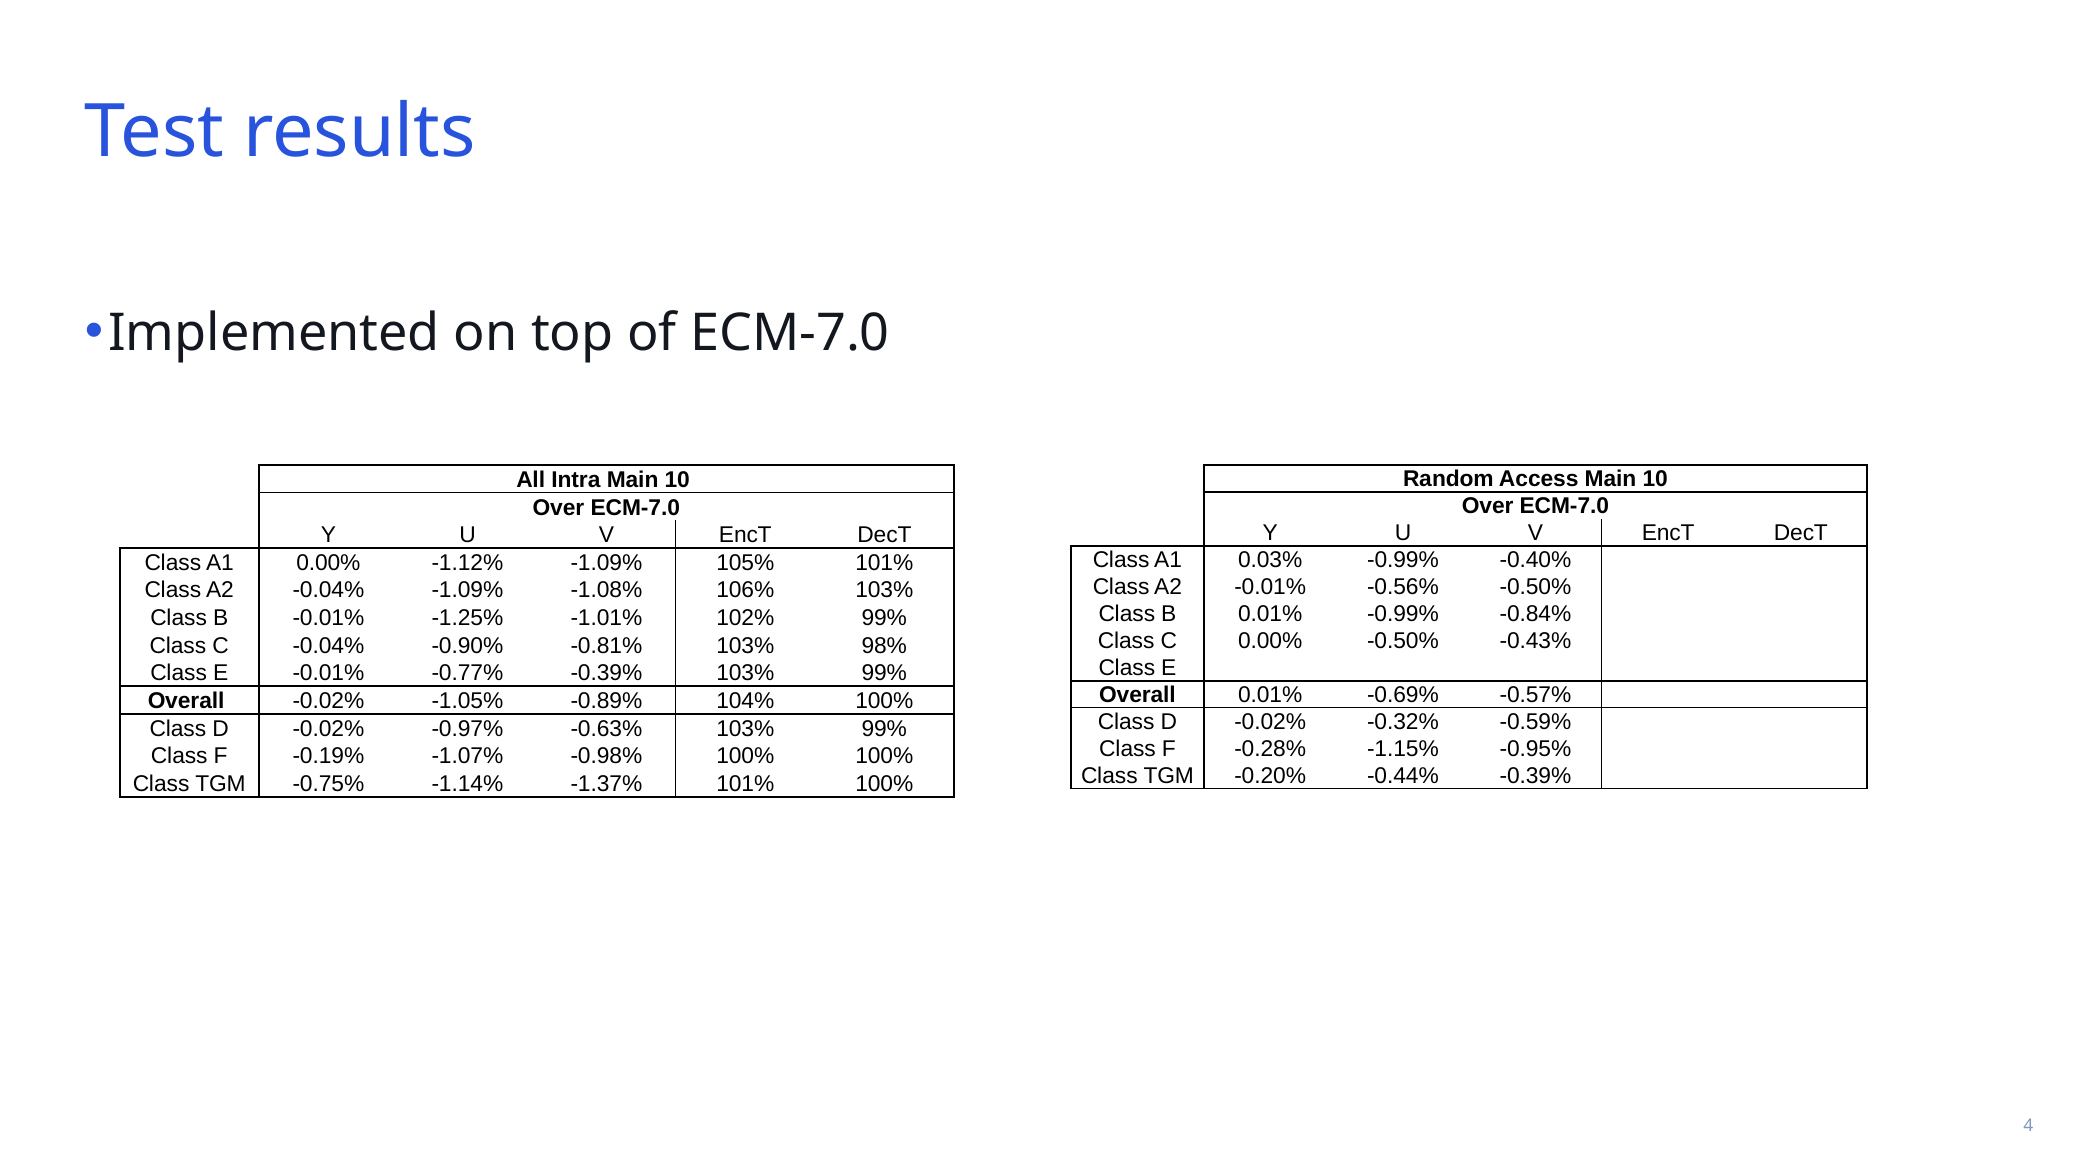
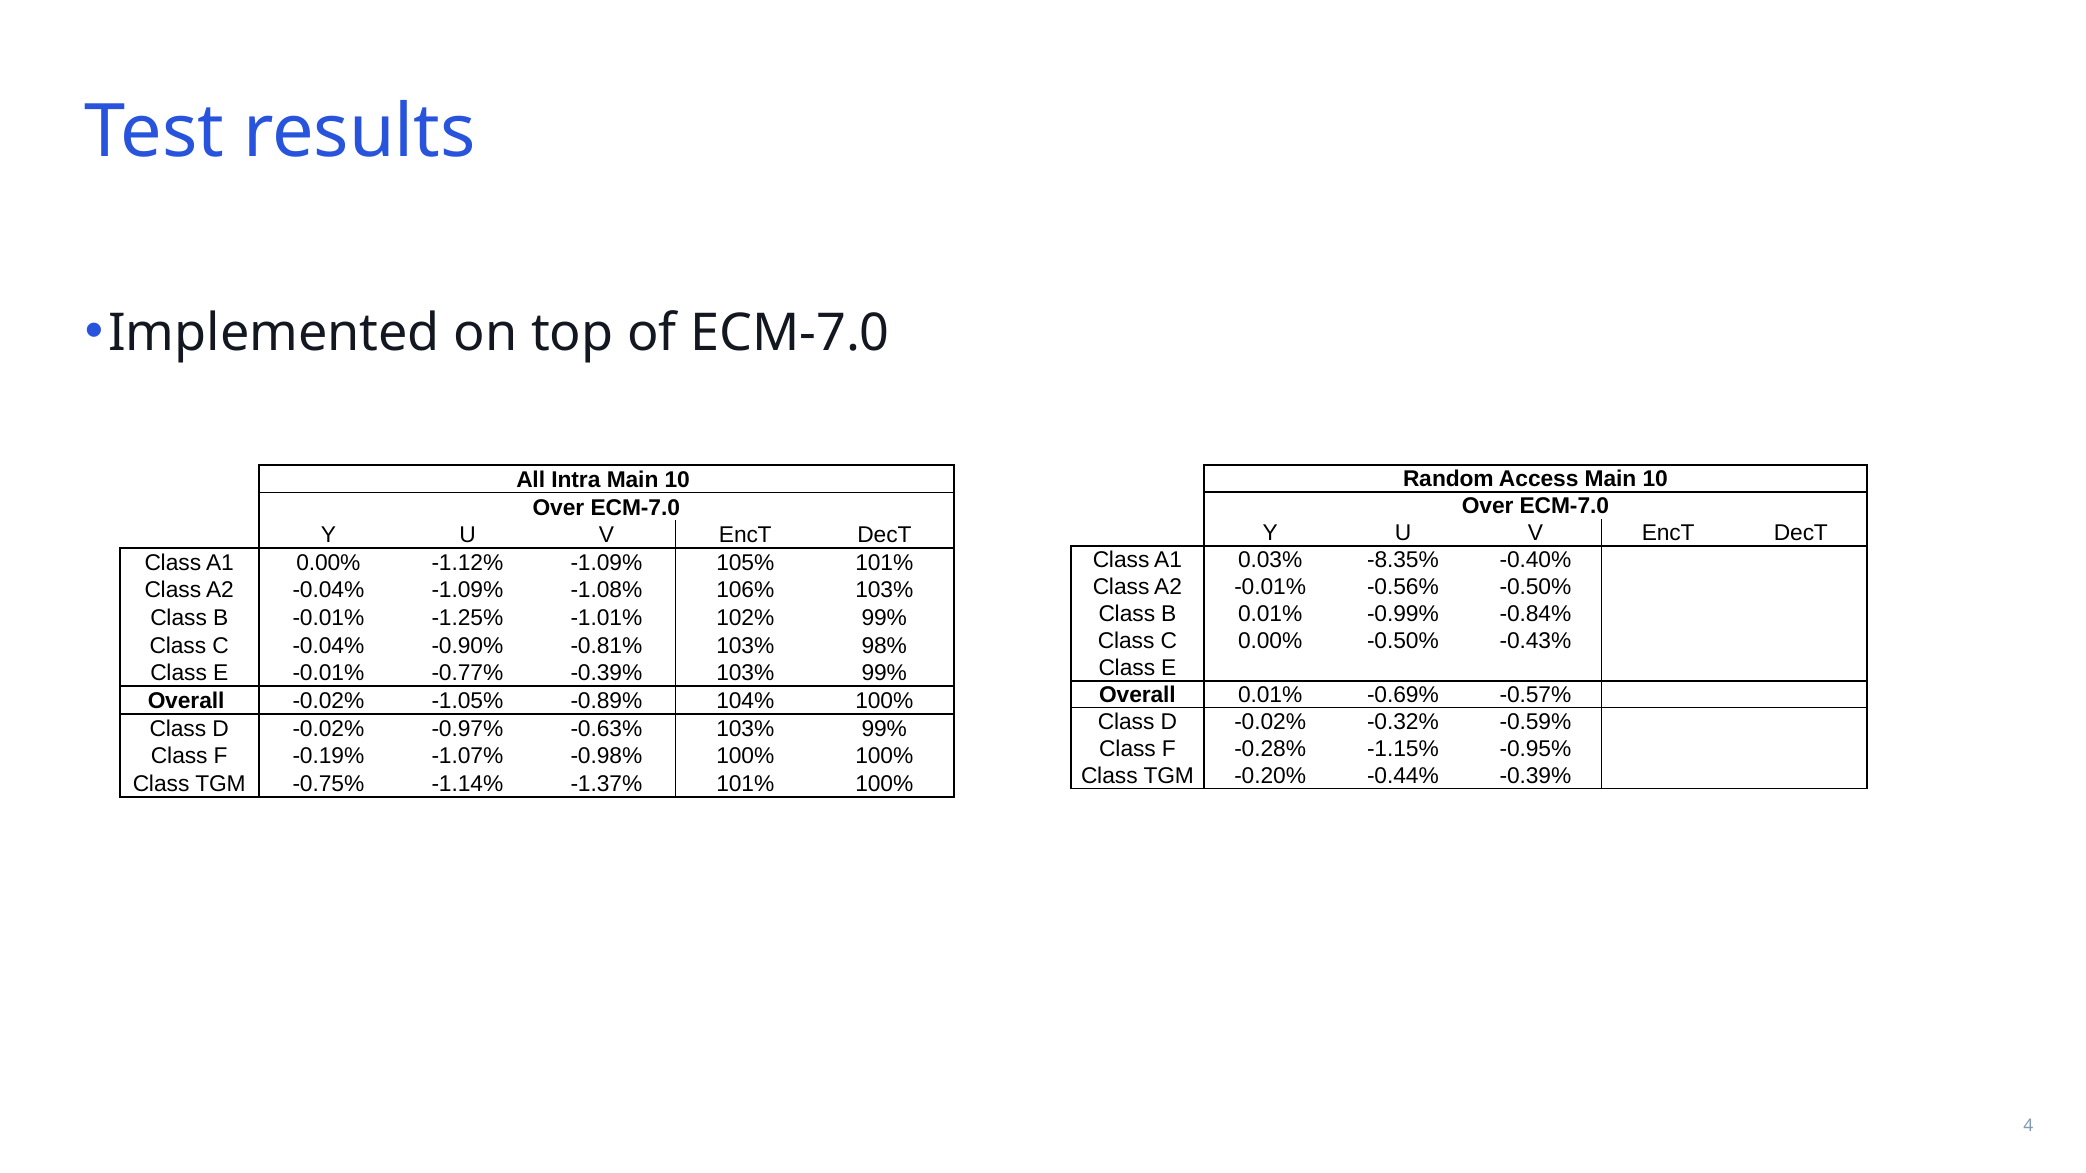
0.03% -0.99%: -0.99% -> -8.35% (1403, 561)
